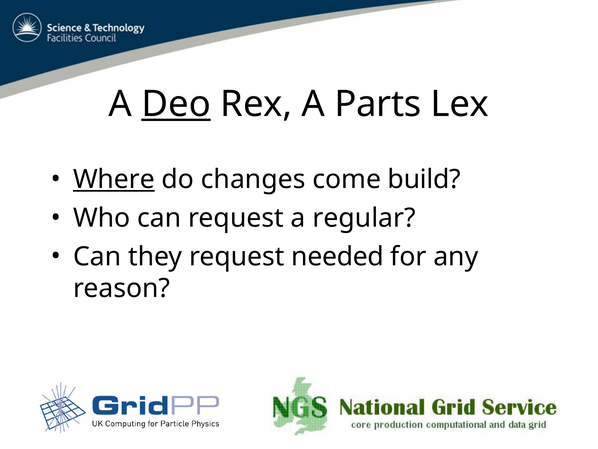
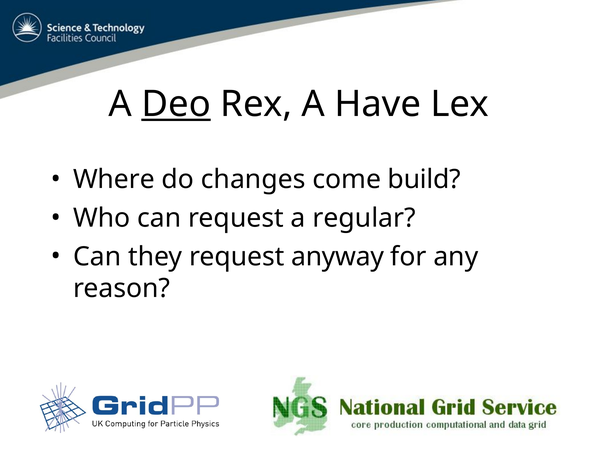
Parts: Parts -> Have (378, 104)
Where underline: present -> none (114, 179)
needed: needed -> anyway (338, 256)
